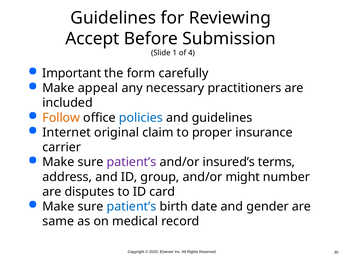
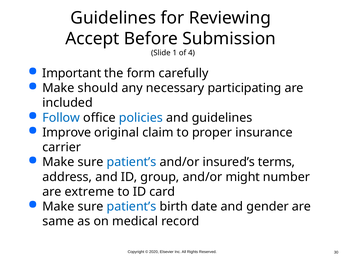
appeal: appeal -> should (98, 88)
practitioners: practitioners -> participating (244, 88)
Follow colour: orange -> blue (61, 118)
Internet: Internet -> Improve (67, 133)
patient’s colour: purple -> blue (132, 162)
disputes: disputes -> extreme (89, 192)
